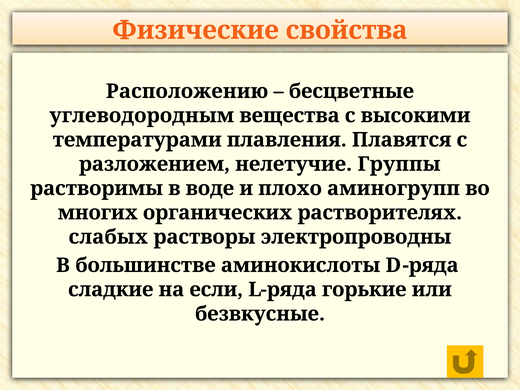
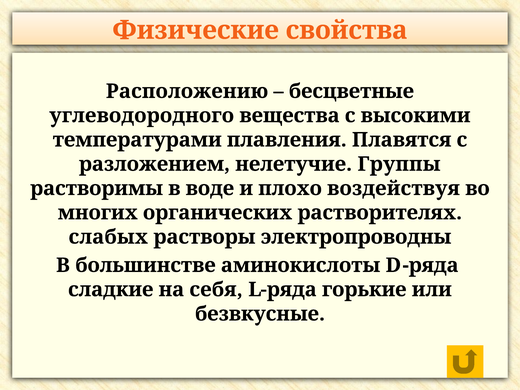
углеводородным: углеводородным -> углеводородного (142, 116)
аминогрупп: аминогрупп -> воздействуя (394, 188)
если: если -> себя (216, 290)
